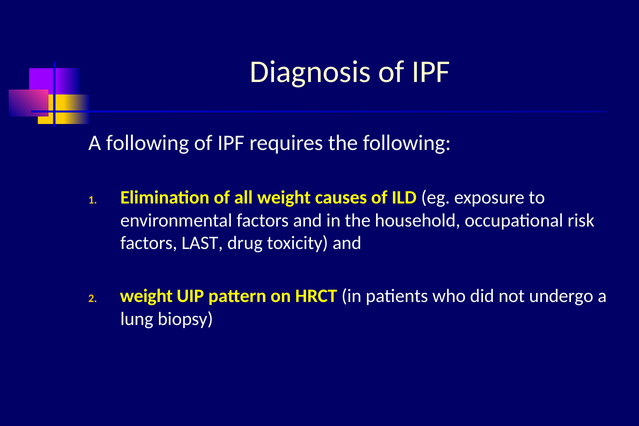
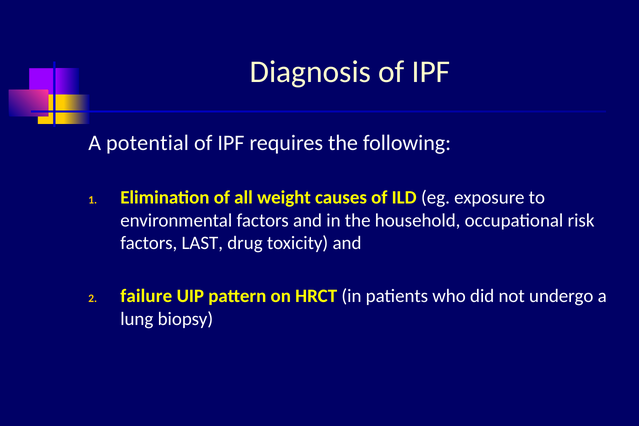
A following: following -> potential (147, 143)
weight: weight -> failure (146, 296)
